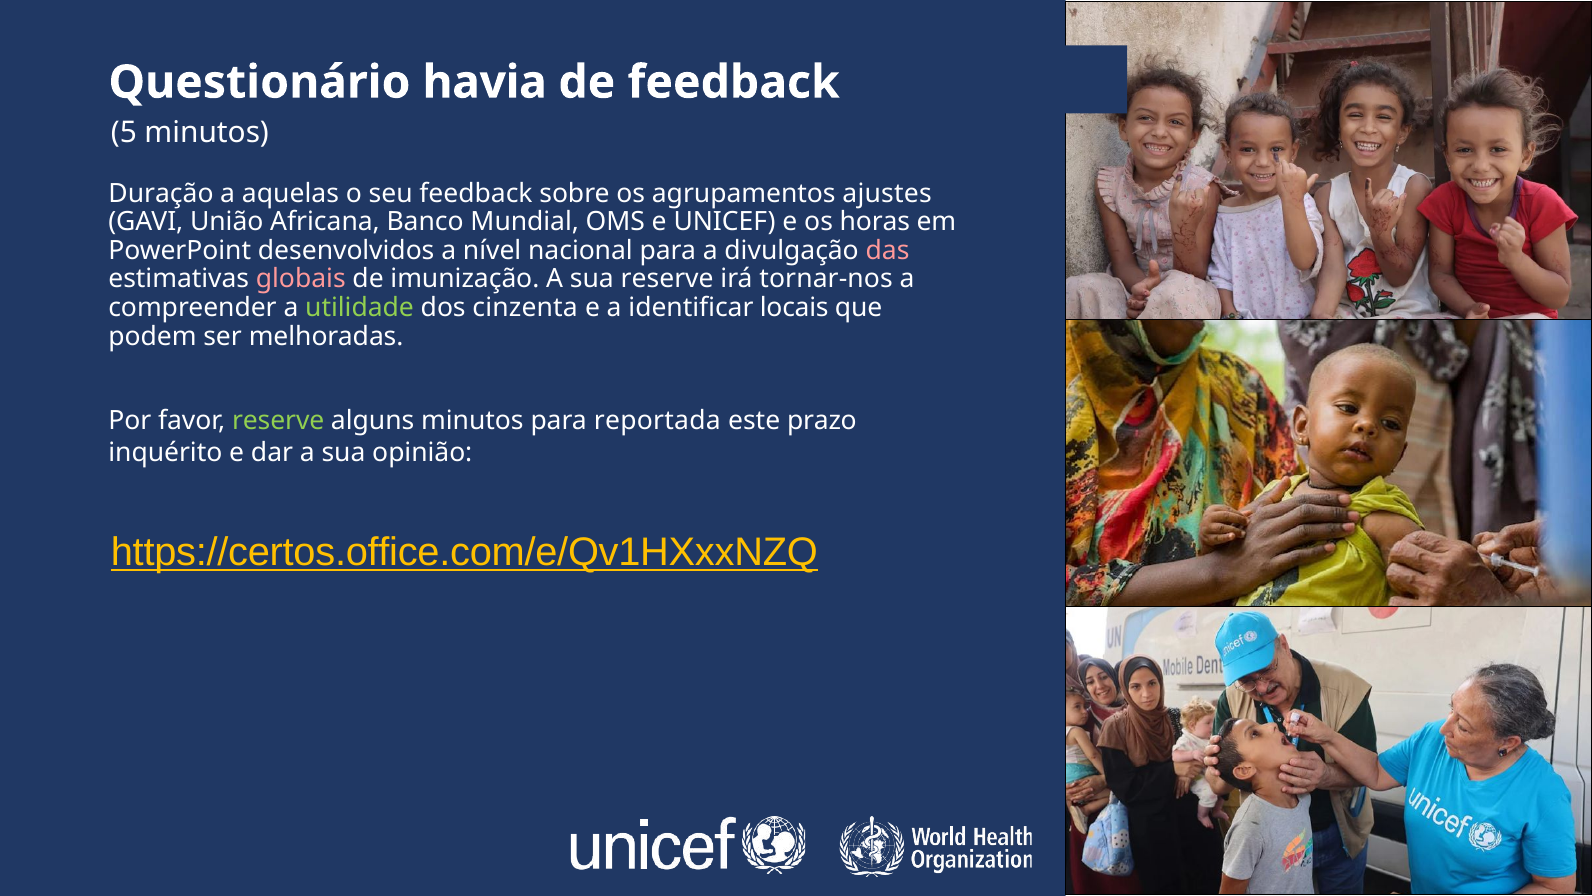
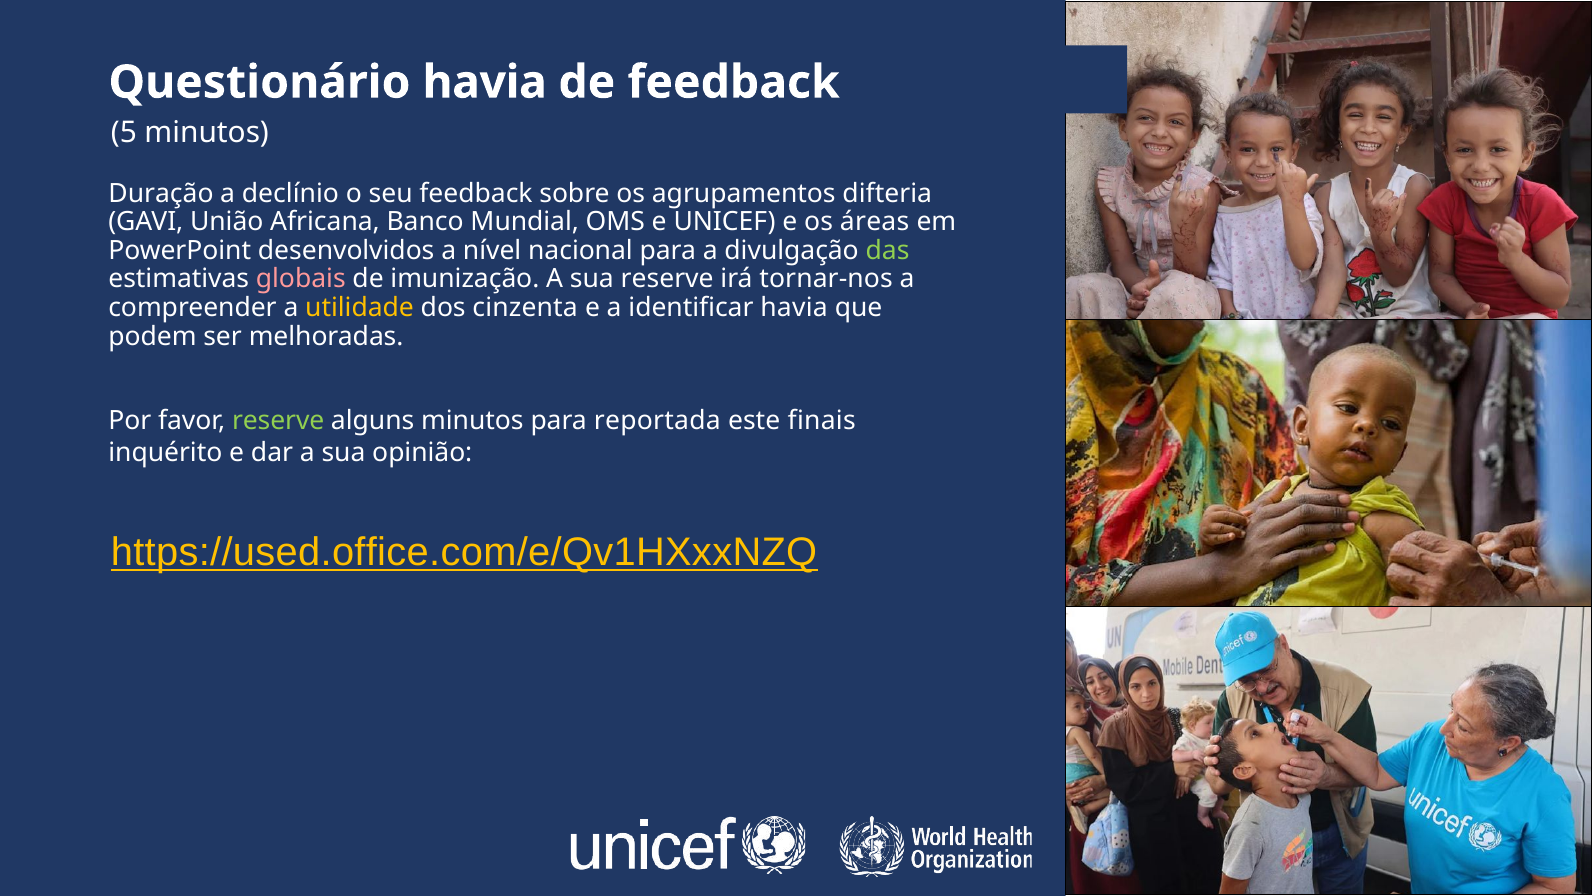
aquelas: aquelas -> declínio (290, 193)
ajustes: ajustes -> difteria (887, 193)
horas: horas -> áreas (875, 222)
das colour: pink -> light green (888, 250)
utilidade colour: light green -> yellow (360, 308)
identificar locais: locais -> havia (794, 308)
prazo: prazo -> finais (822, 421)
https://certos.office.com/e/Qv1HXxxNZQ: https://certos.office.com/e/Qv1HXxxNZQ -> https://used.office.com/e/Qv1HXxxNZQ (464, 552)
